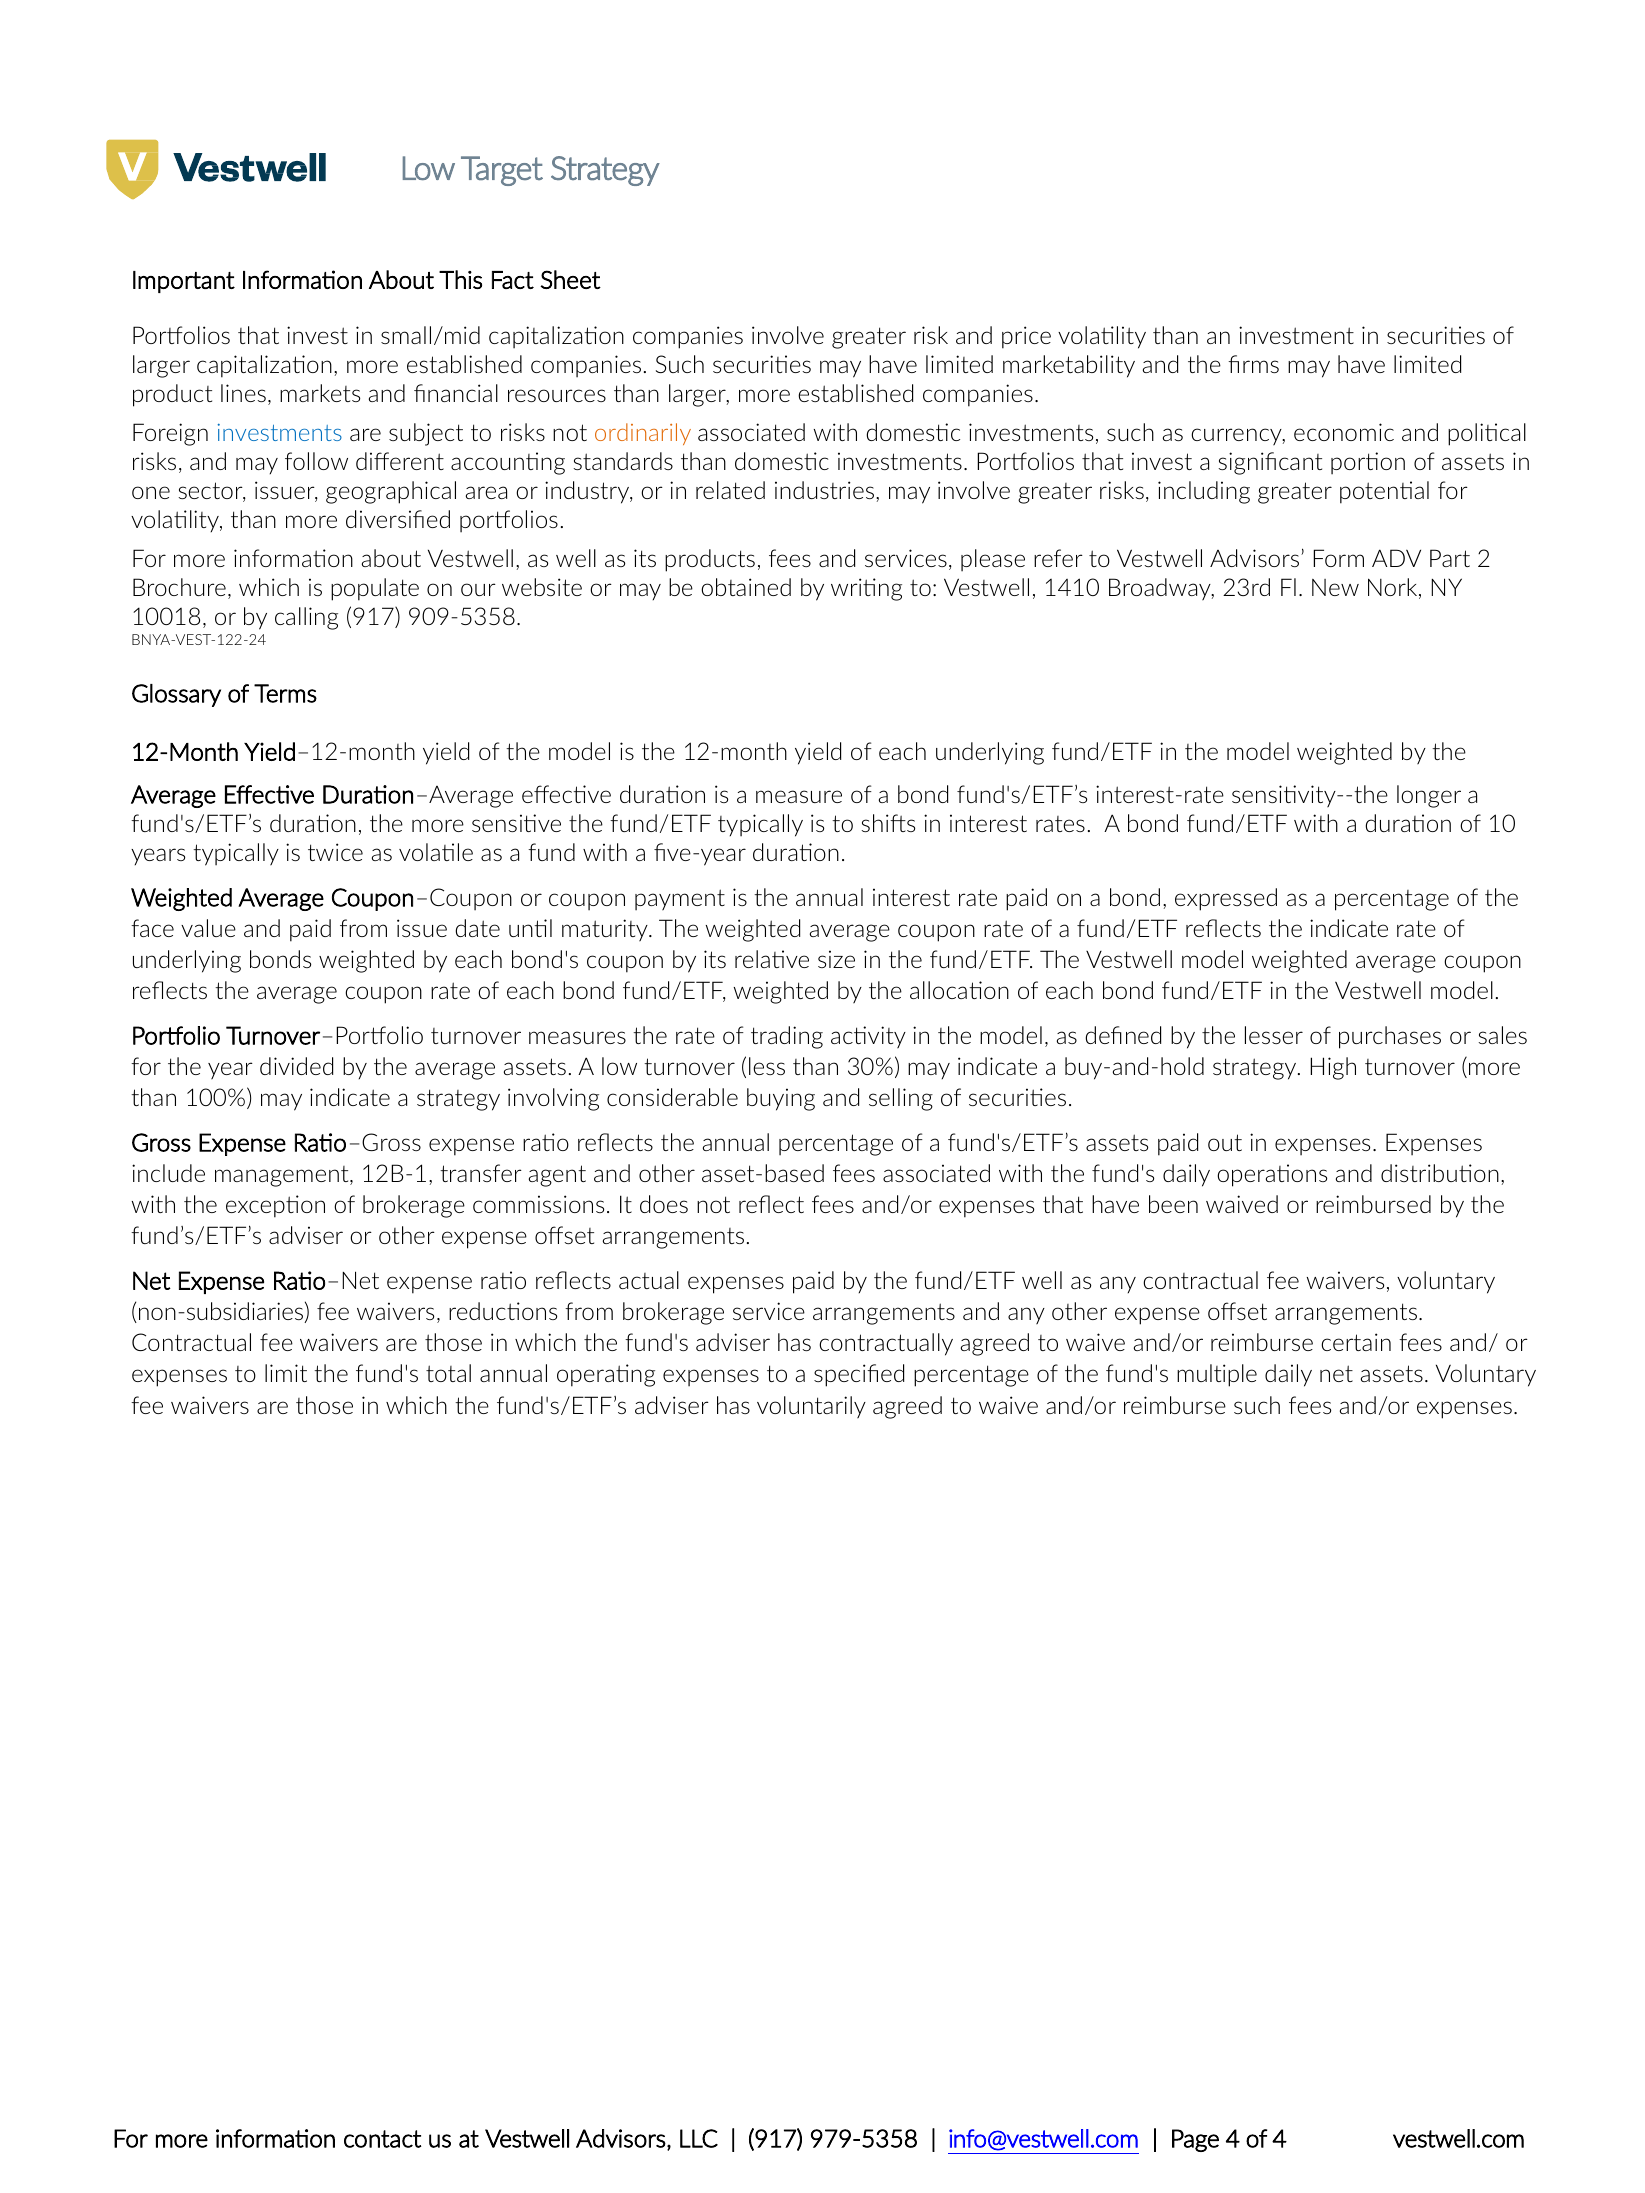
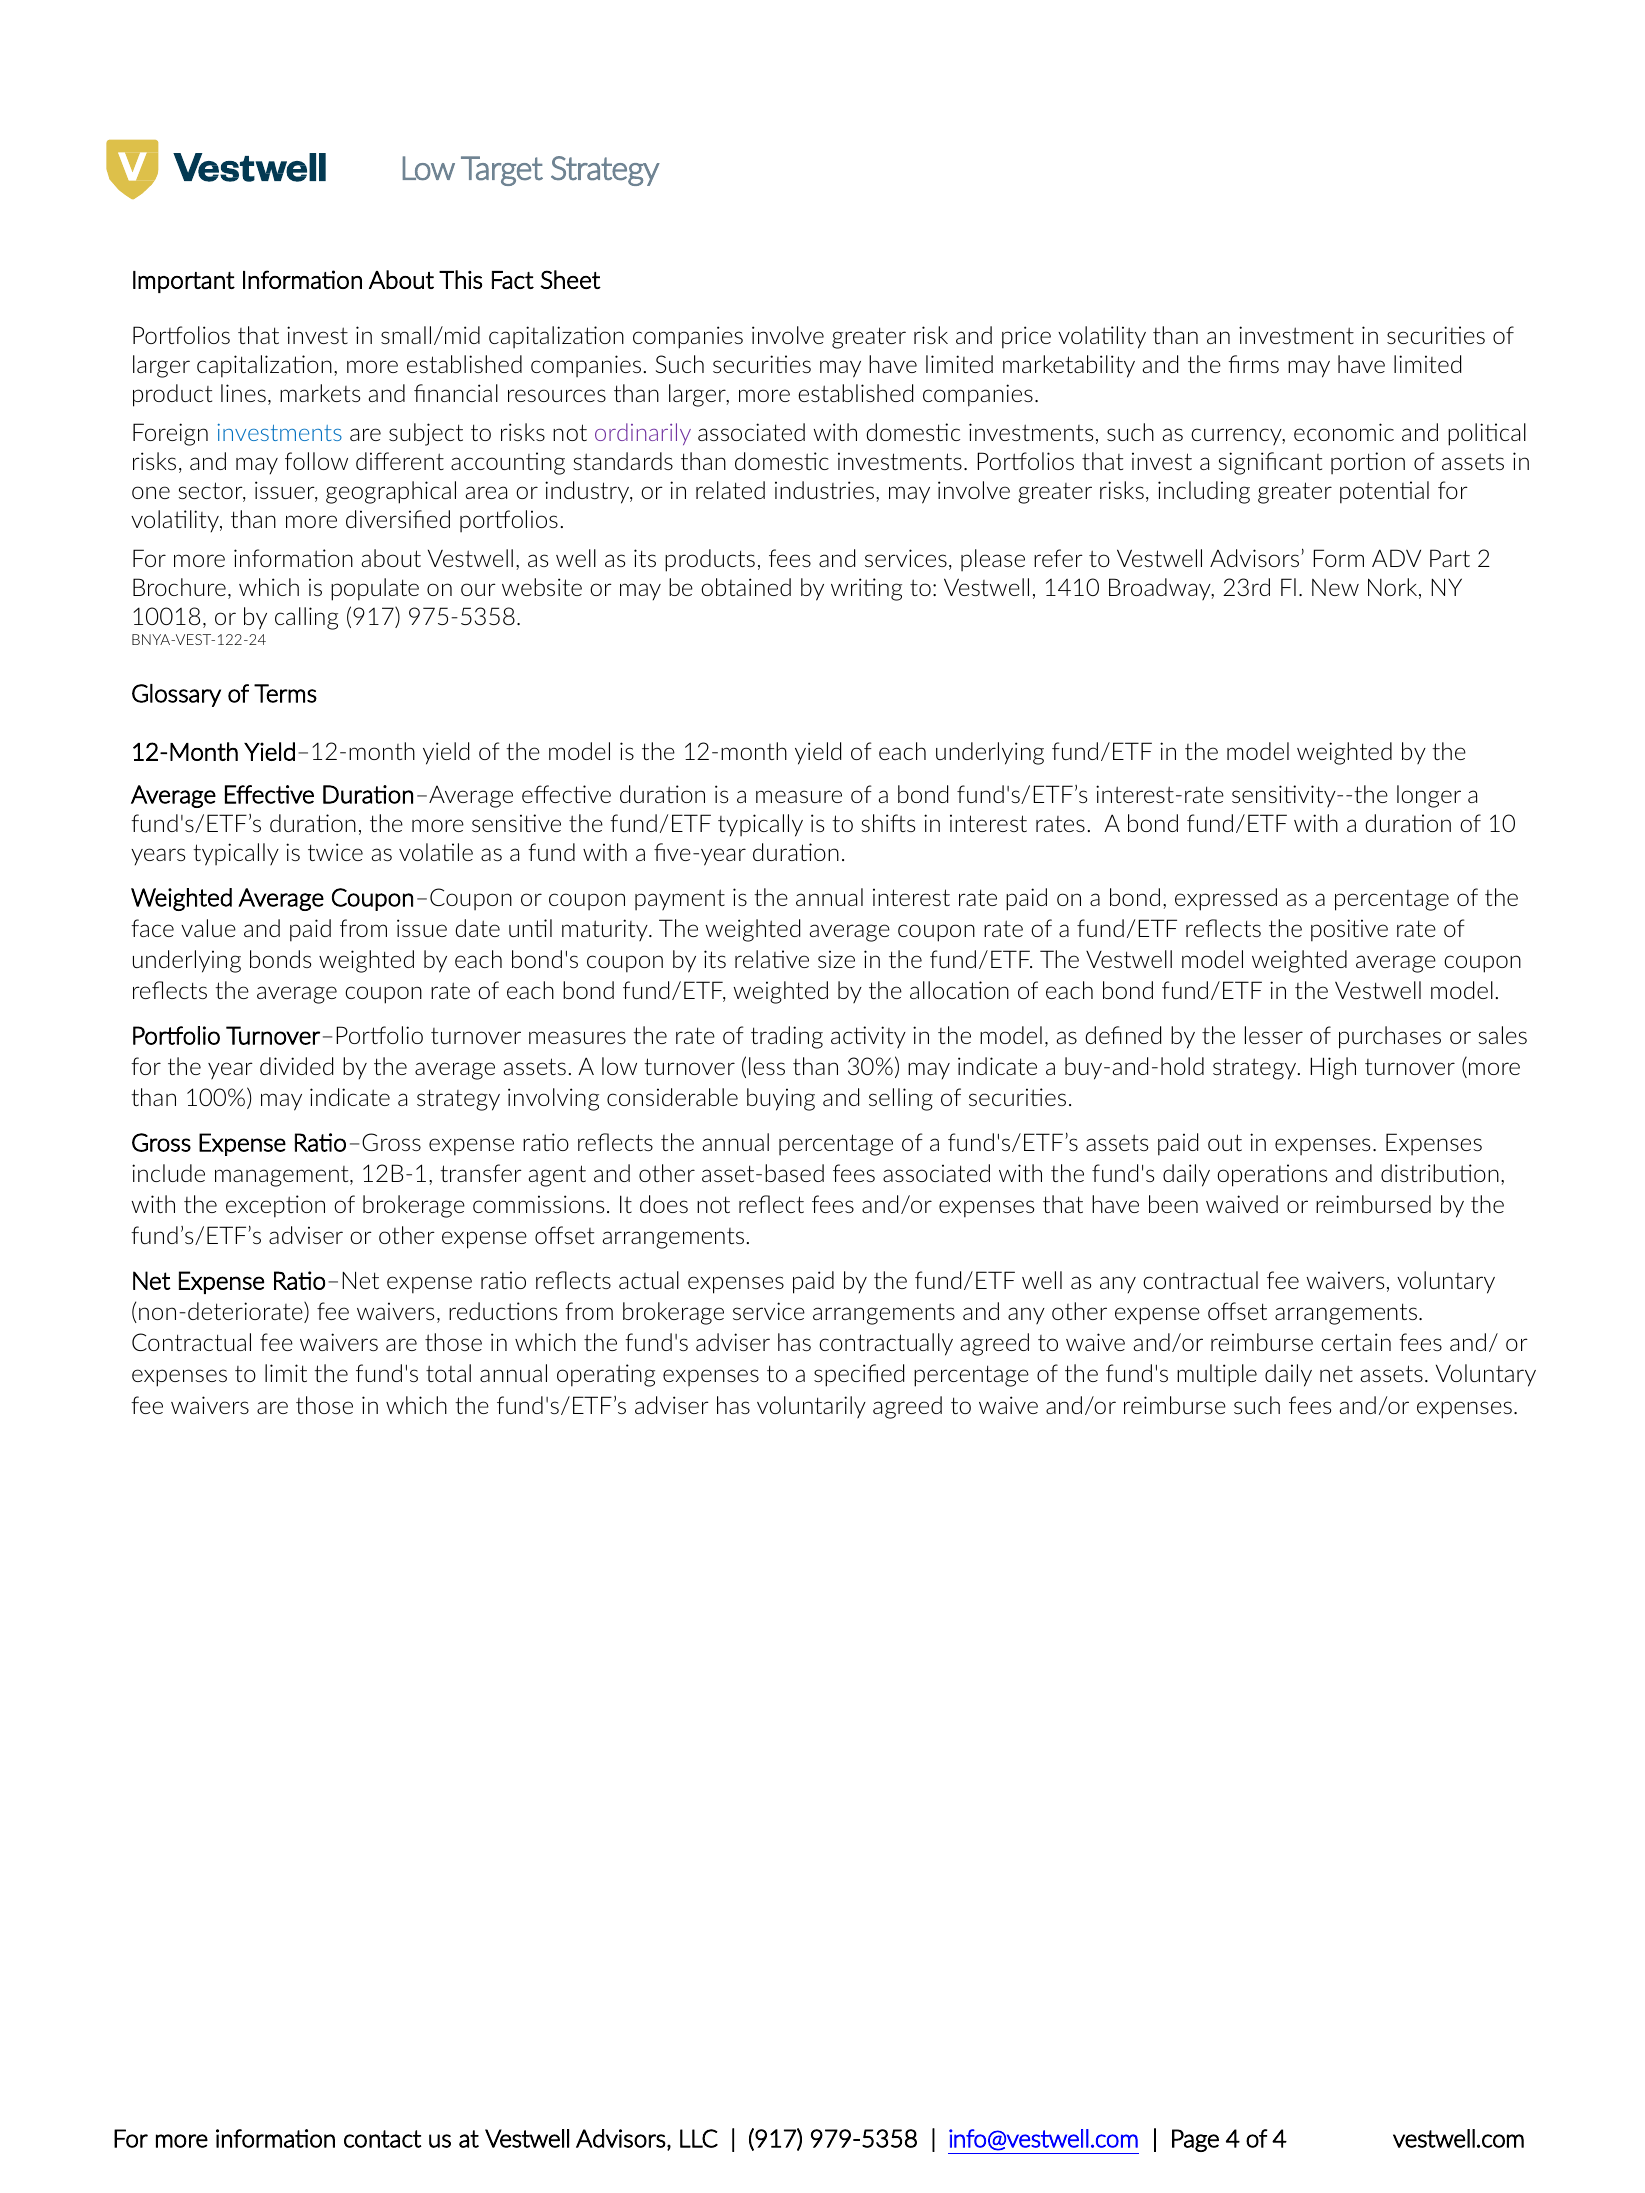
ordinarily colour: orange -> purple (643, 433)
909-5358: 909-5358 -> 975-5358 (465, 618)
the indicate: indicate -> positive (1349, 929)
non-subsidiaries: non-subsidiaries -> non-deteriorate (221, 1313)
